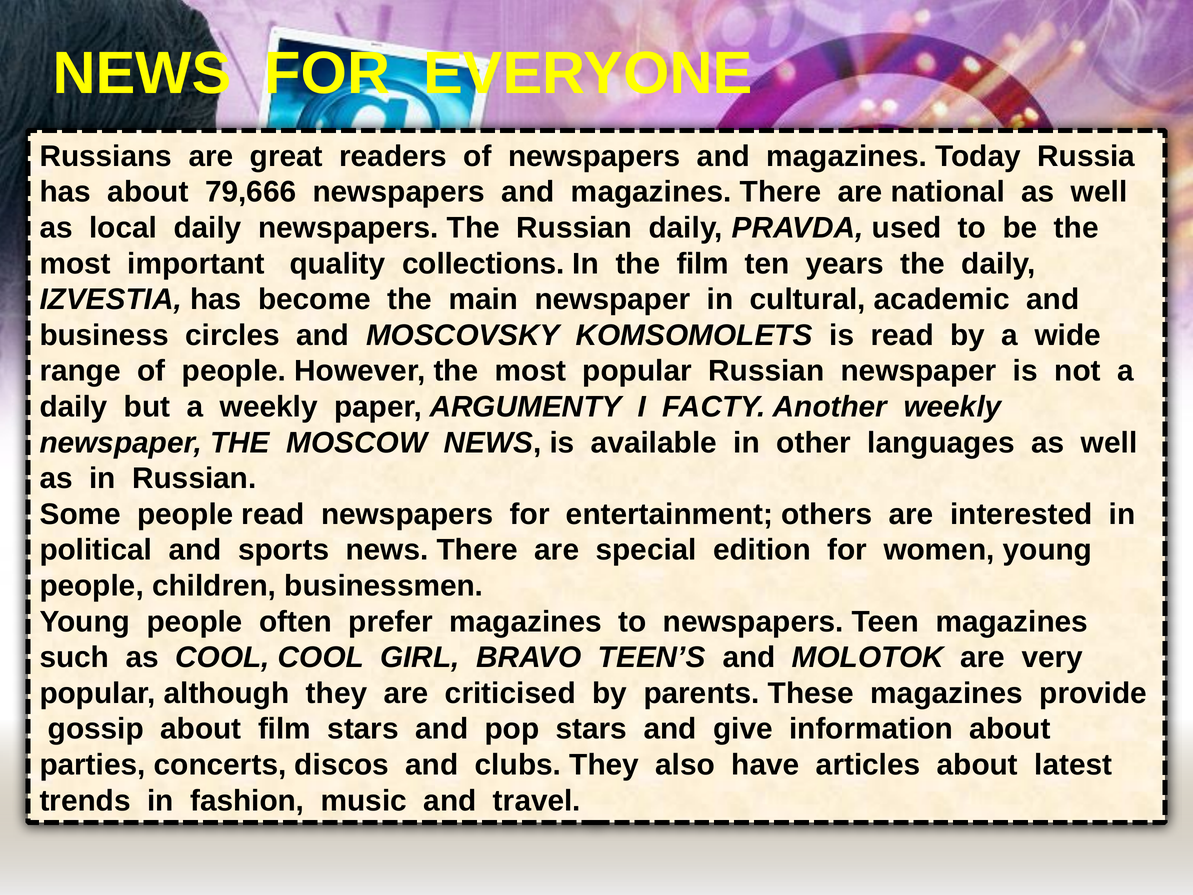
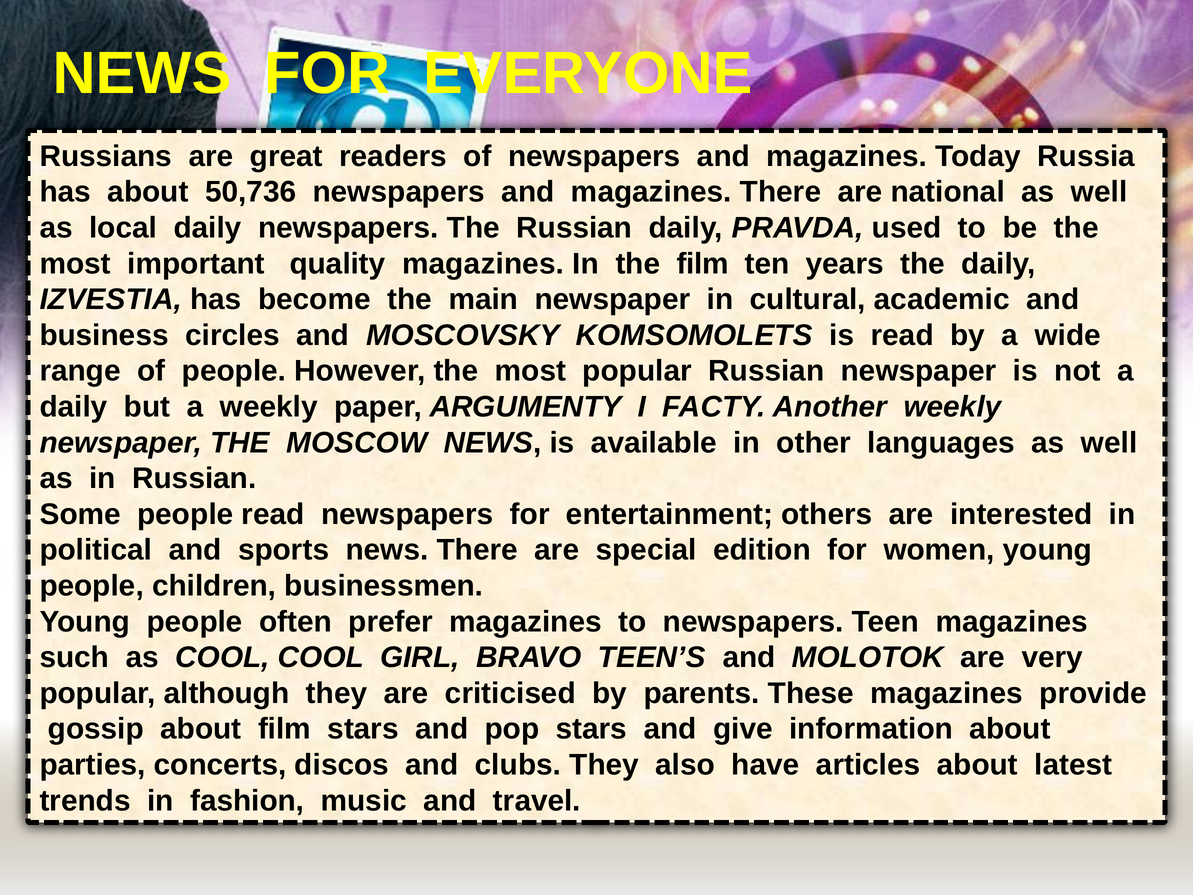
79,666: 79,666 -> 50,736 (251, 192)
quality collections: collections -> magazines (483, 264)
